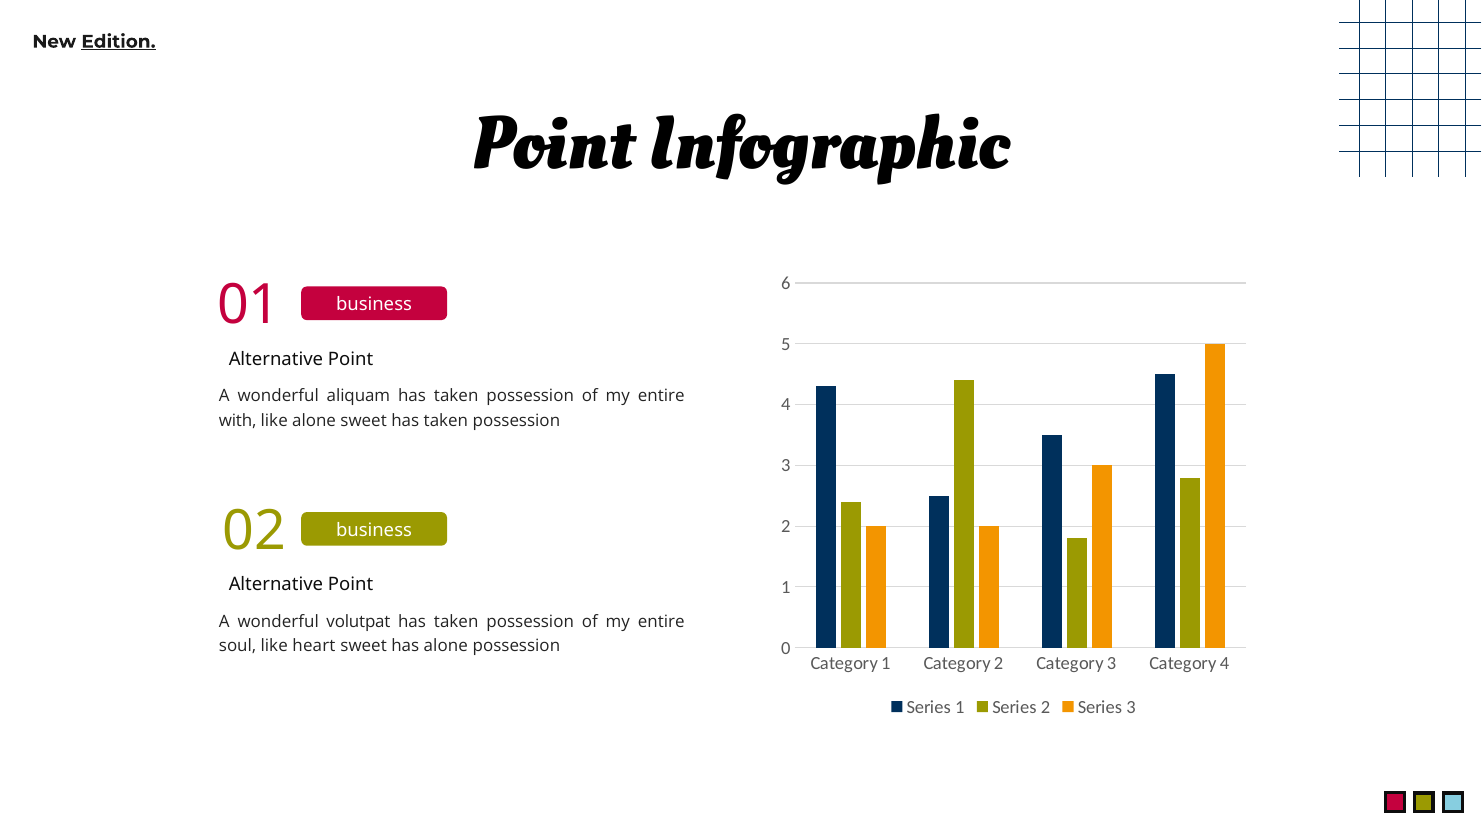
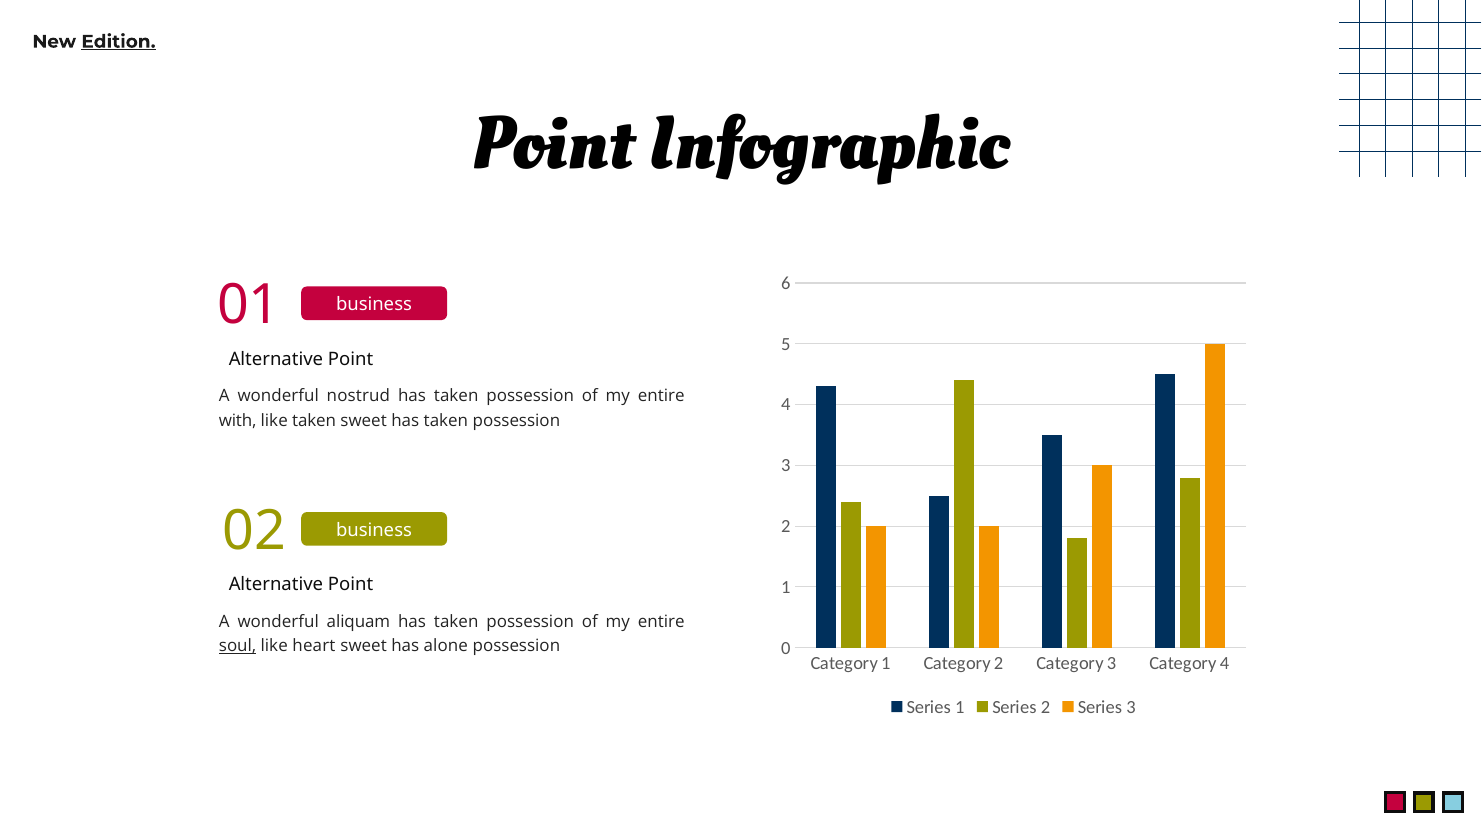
aliquam: aliquam -> nostrud (358, 396)
like alone: alone -> taken (314, 420)
volutpat: volutpat -> aliquam (358, 621)
soul underline: none -> present (238, 646)
